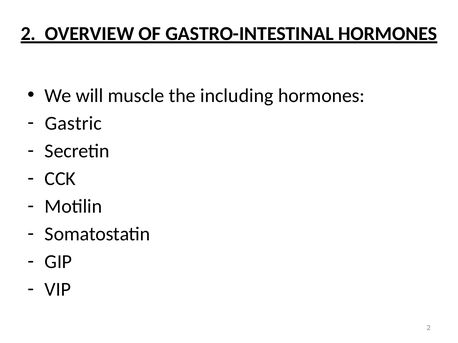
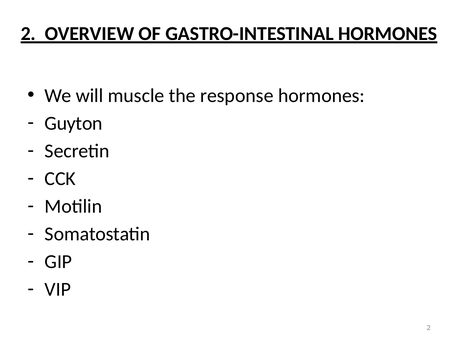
including: including -> response (237, 96)
Gastric: Gastric -> Guyton (74, 123)
